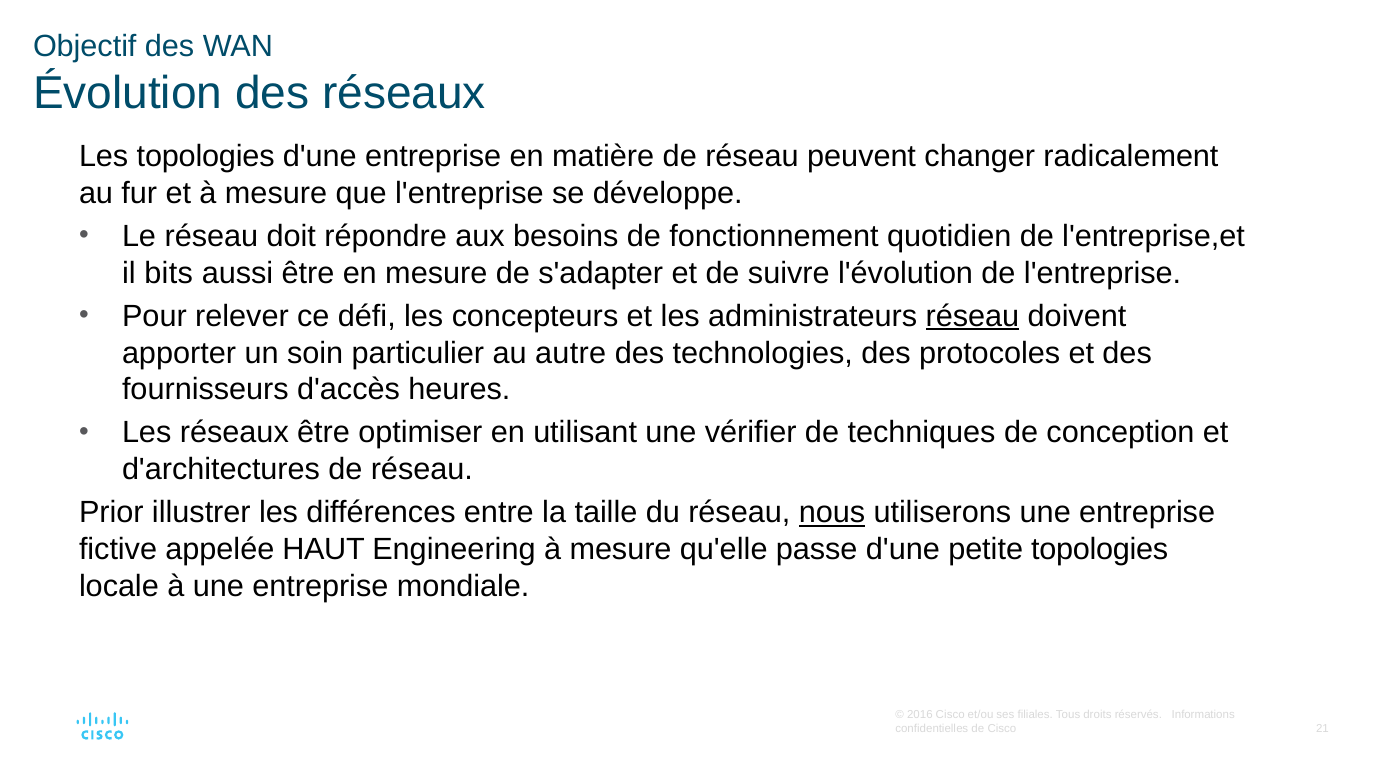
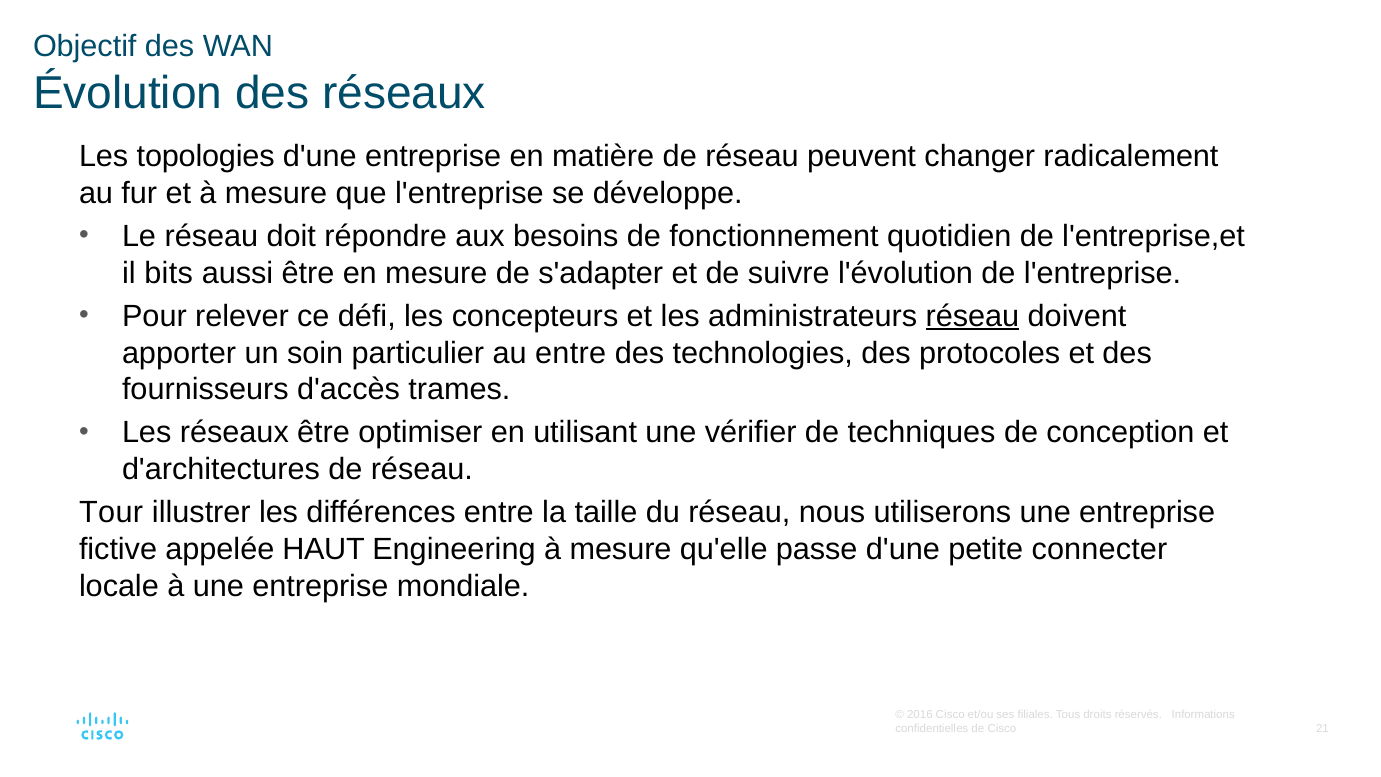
au autre: autre -> entre (571, 353)
heures: heures -> trames (459, 390)
Prior: Prior -> Tour (111, 512)
nous underline: present -> none (832, 512)
petite topologies: topologies -> connecter (1099, 549)
